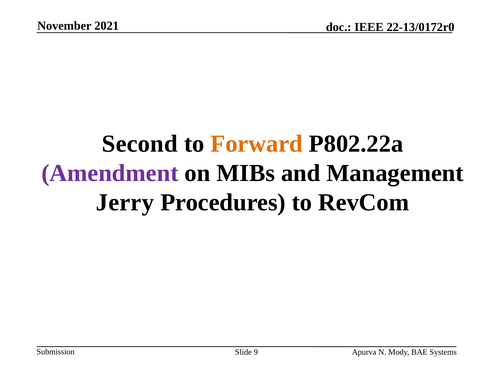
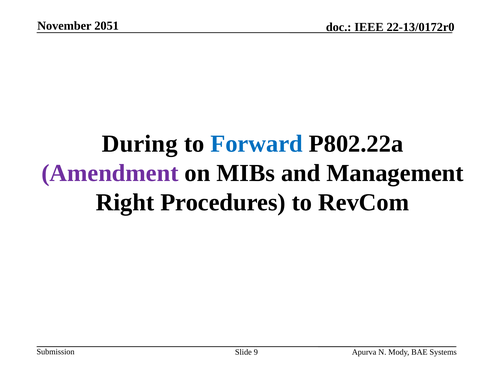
2021: 2021 -> 2051 (107, 26)
Second: Second -> During (140, 144)
Forward colour: orange -> blue (257, 144)
Jerry: Jerry -> Right (125, 202)
